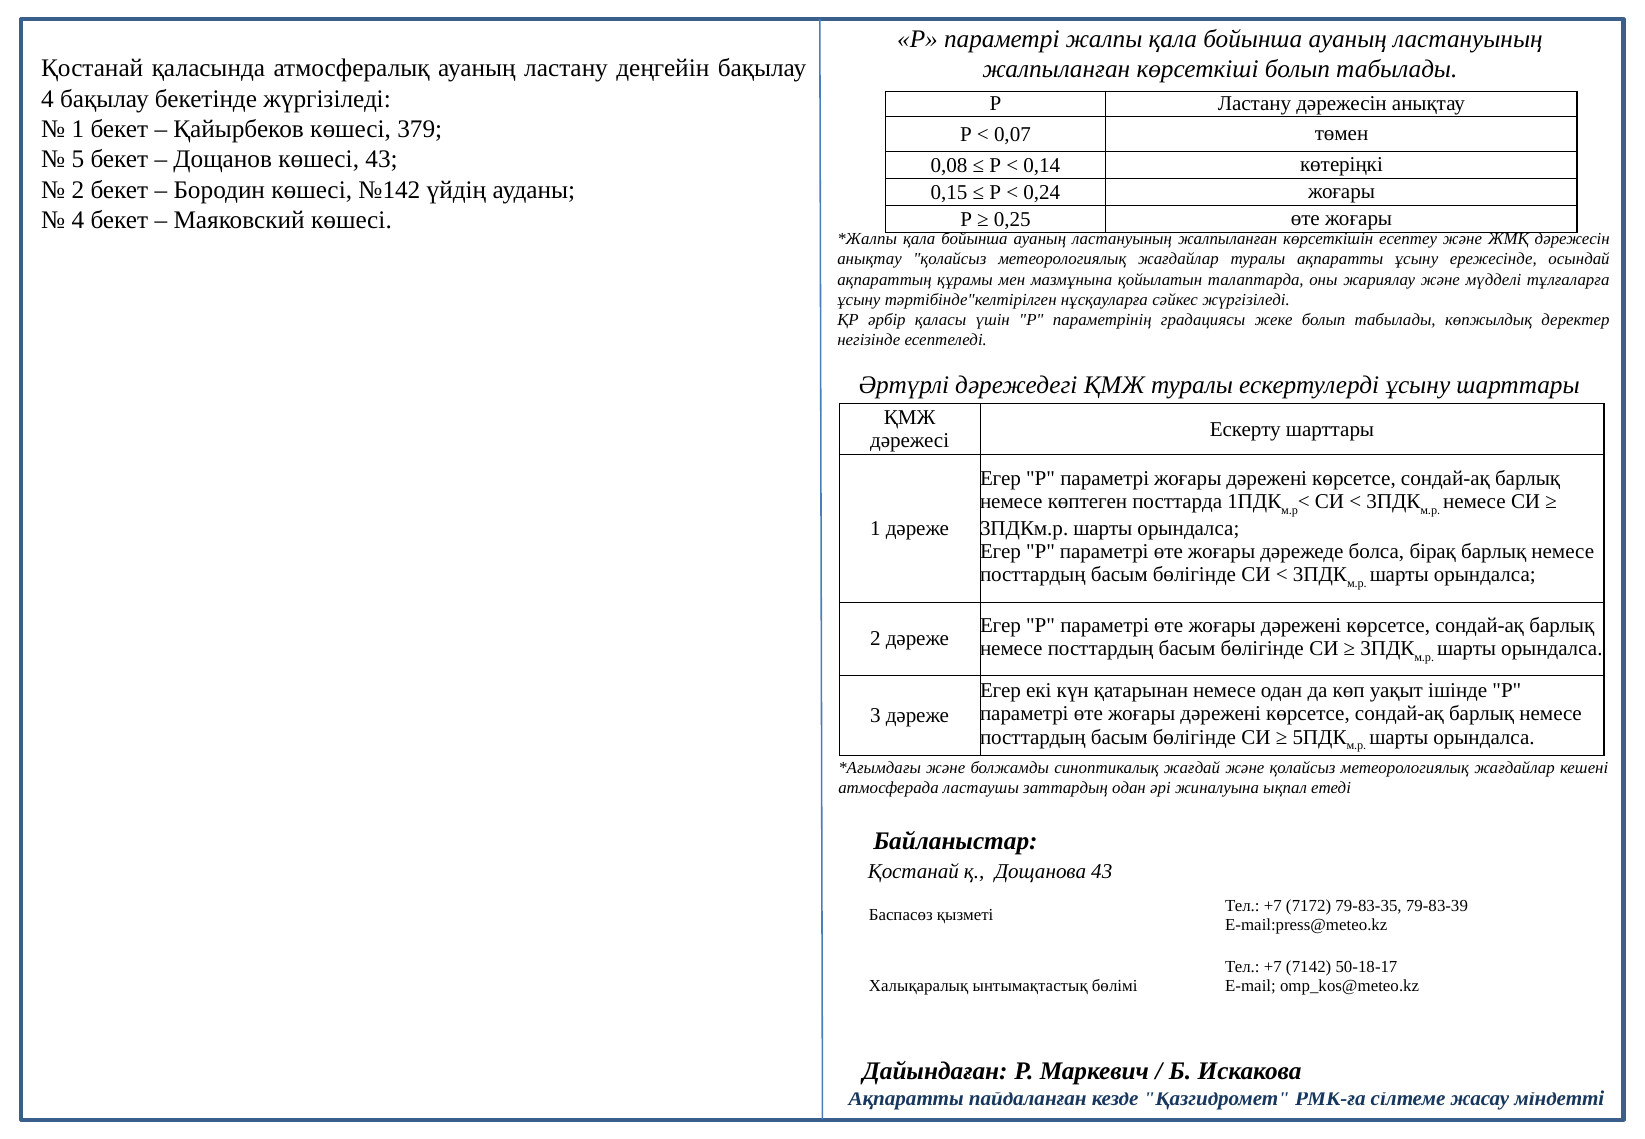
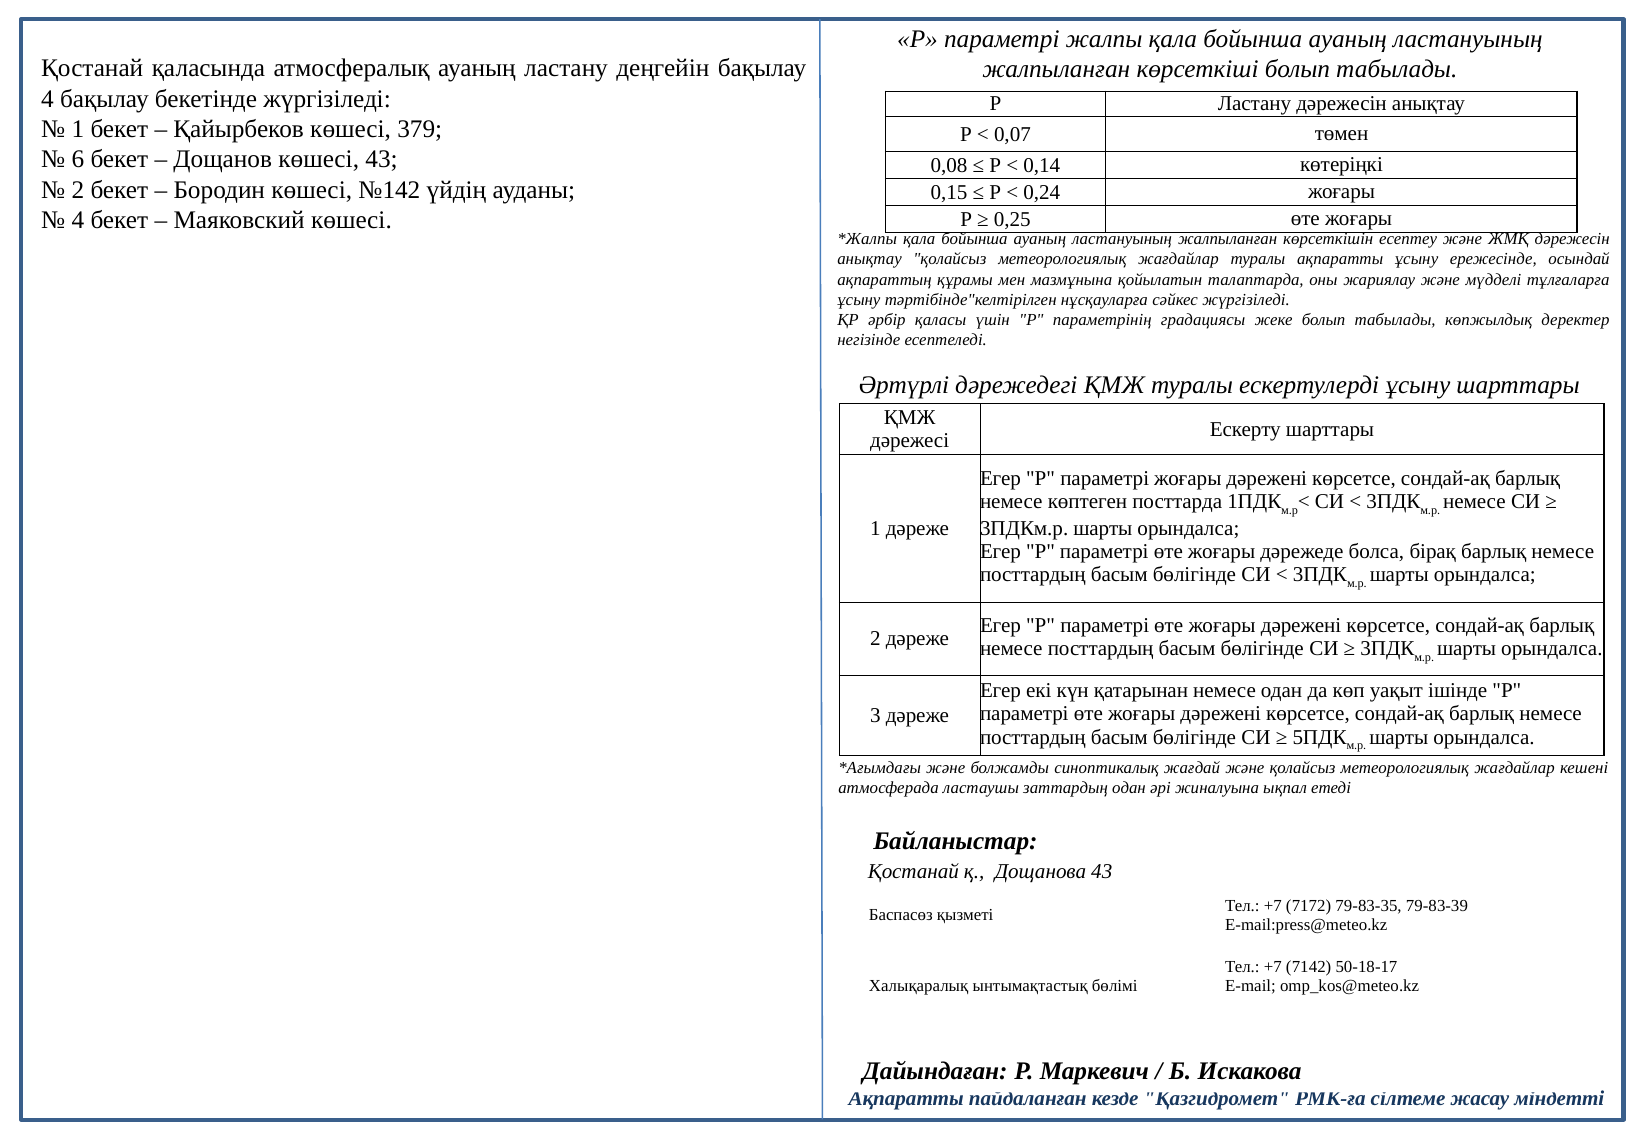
5: 5 -> 6 (78, 160)
